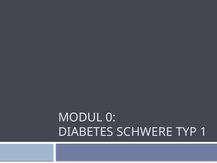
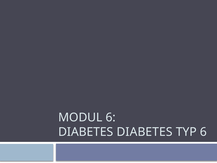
MODUL 0: 0 -> 6 (111, 117)
DIABETES SCHWERE: SCHWERE -> DIABETES (145, 132)
TYP 1: 1 -> 6 (203, 132)
